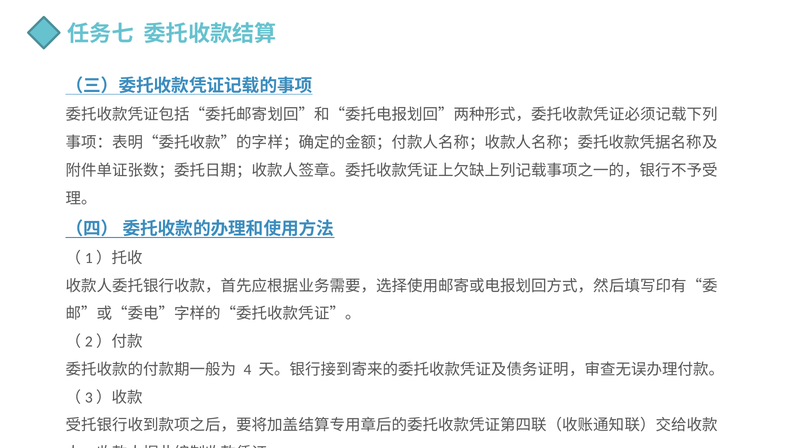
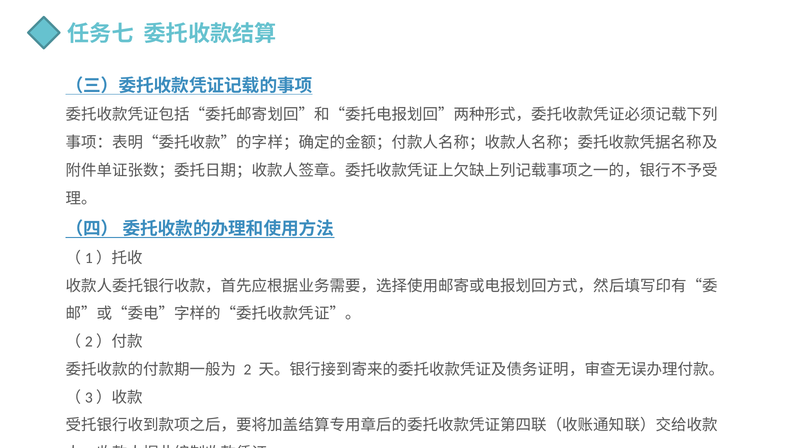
4: 4 -> 2 (248, 369)
